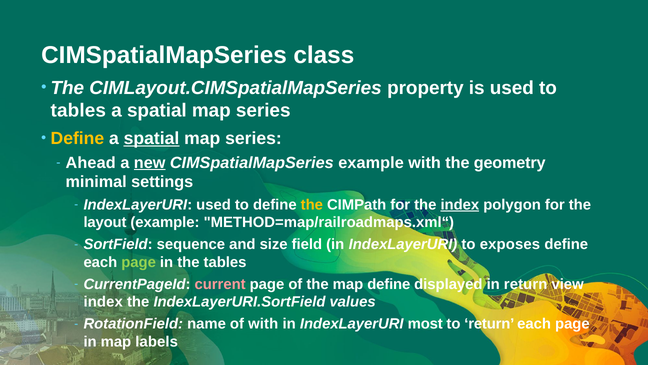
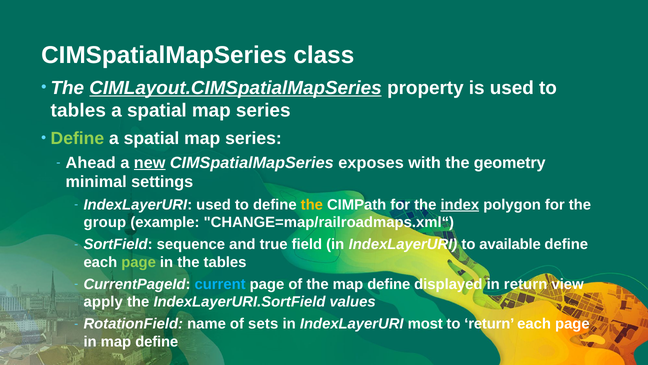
CIMLayout.CIMSpatialMapSeries underline: none -> present (235, 88)
Define colour: yellow -> light green (77, 138)
spatial underline: present -> none (152, 138)
CIMSpatialMapSeries example: example -> exposes (371, 162)
layout: layout -> group (105, 222)
METHOD=map/railroadmaps.xml“: METHOD=map/railroadmaps.xml“ -> CHANGE=map/railroadmaps.xml“ (329, 222)
size: size -> true (274, 244)
exposes: exposes -> available (510, 244)
current colour: pink -> light blue (220, 284)
index: index -> apply (103, 302)
of with: with -> sets (263, 324)
in map labels: labels -> define (157, 341)
